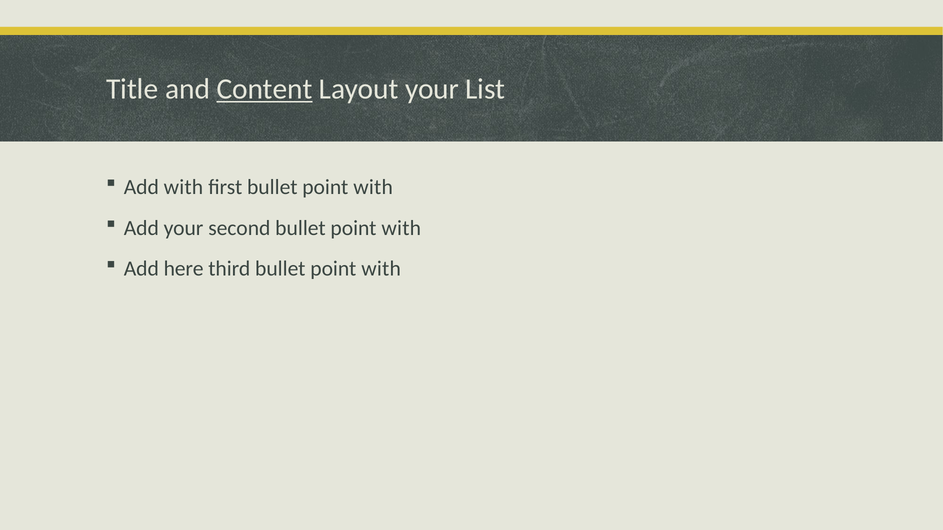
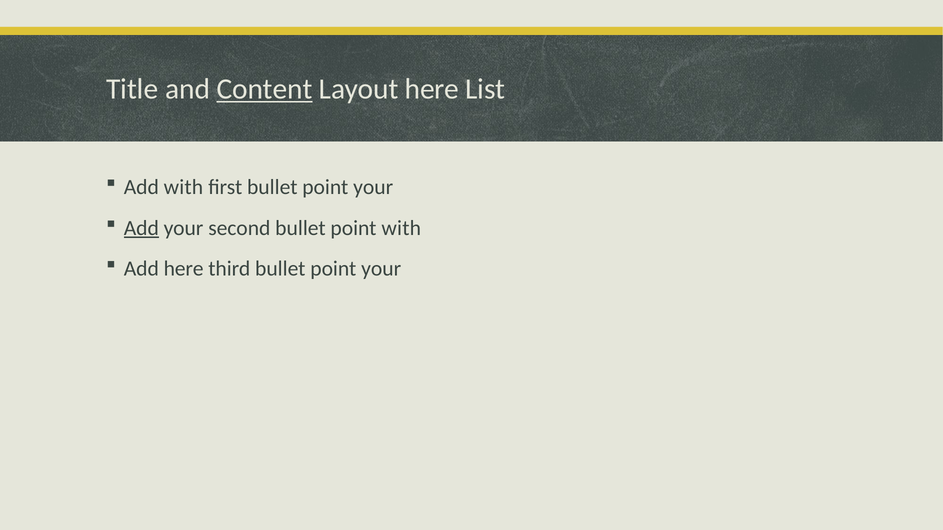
Layout your: your -> here (432, 89)
first bullet point with: with -> your (373, 187)
Add underline: none -> present (141, 228)
third bullet point with: with -> your (381, 269)
